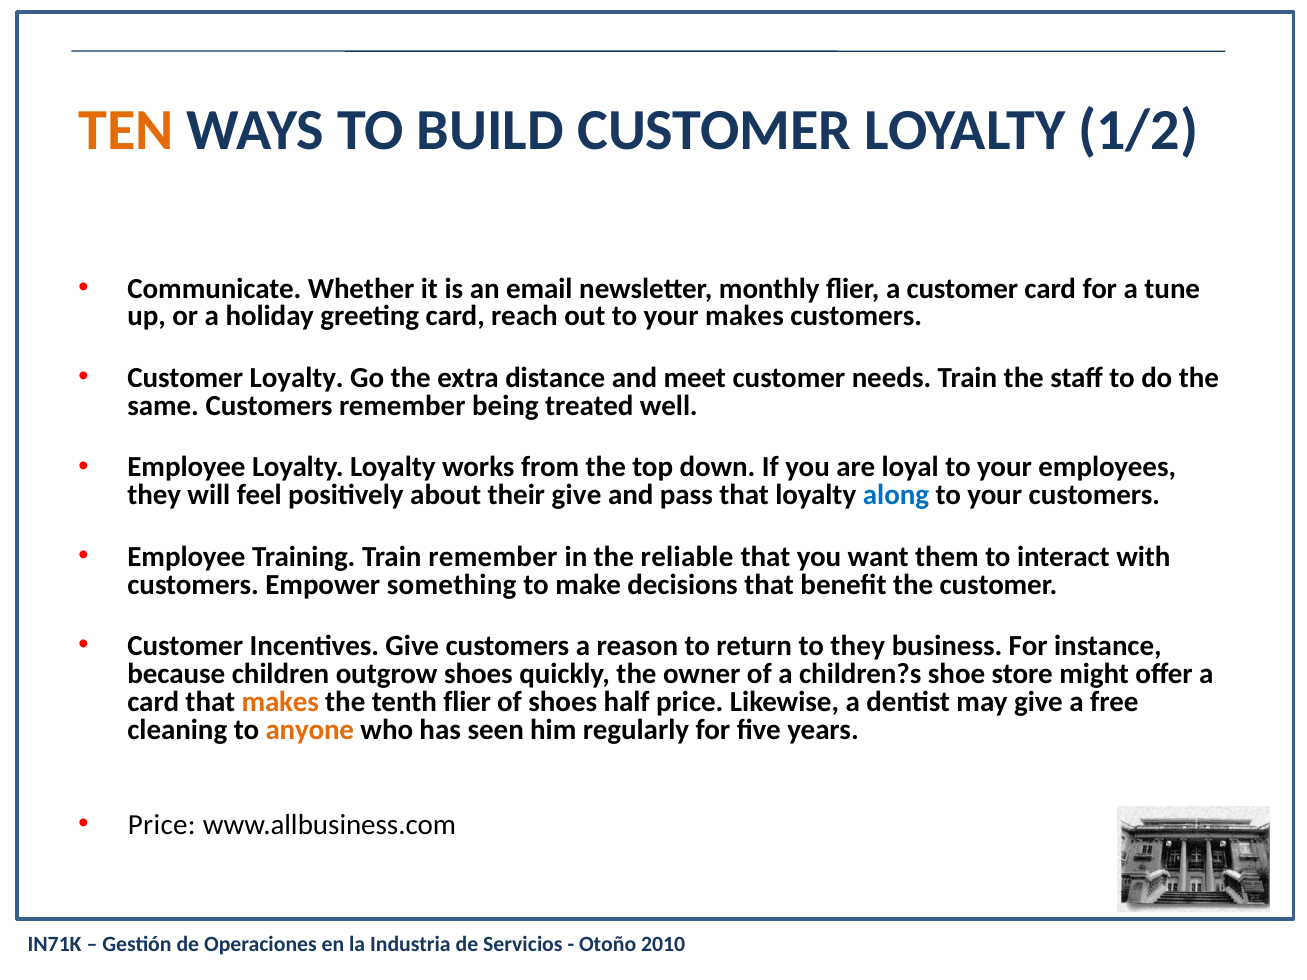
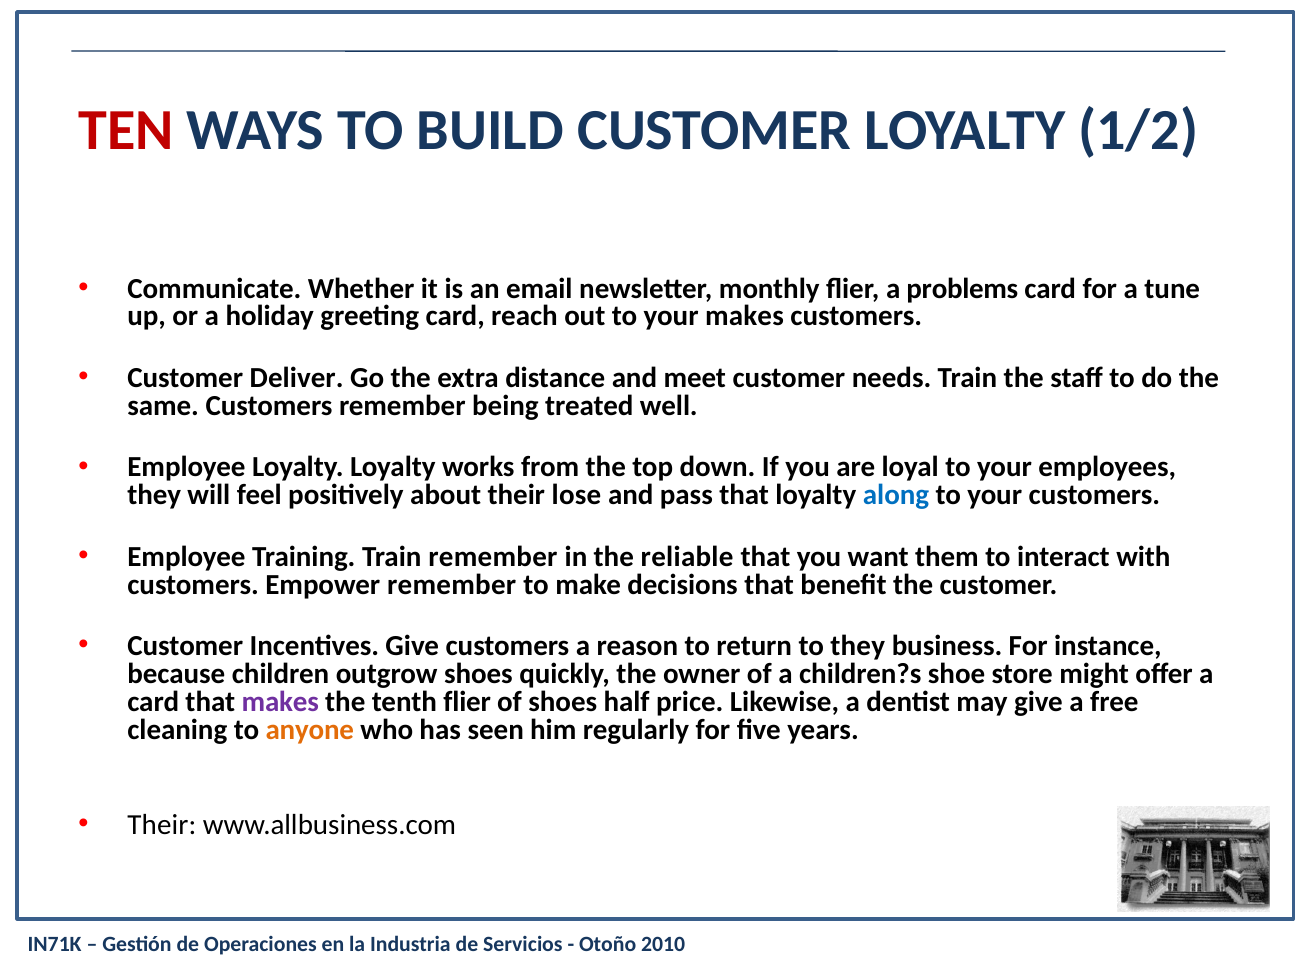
TEN colour: orange -> red (126, 131)
a customer: customer -> problems (962, 289)
Loyalty: Loyalty -> Deliver (297, 378)
their give: give -> lose (576, 495)
Empower something: something -> remember (452, 585)
makes colour: orange -> purple (280, 702)
Price: Price -> Their (162, 825)
